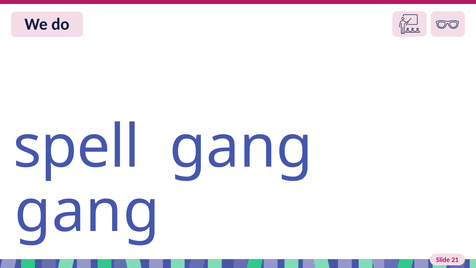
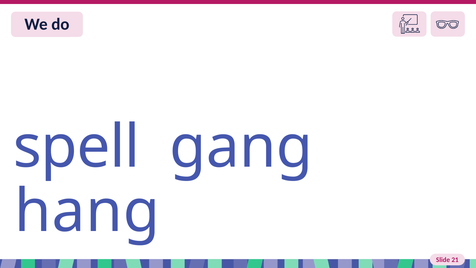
gang: gang -> hang (87, 211)
